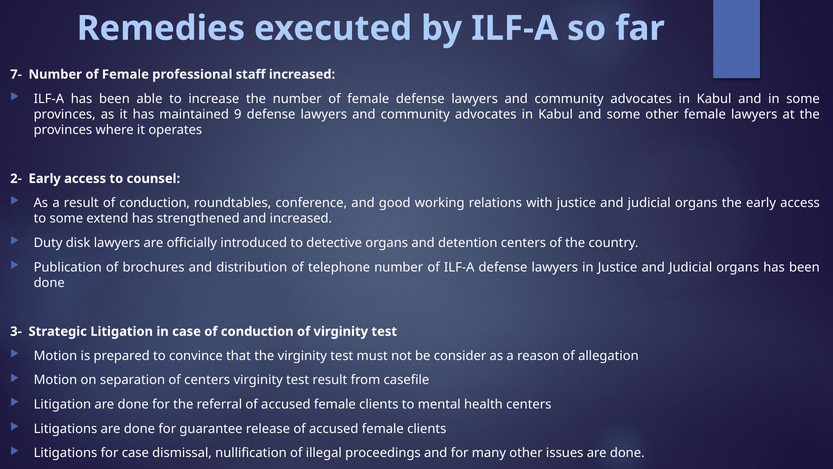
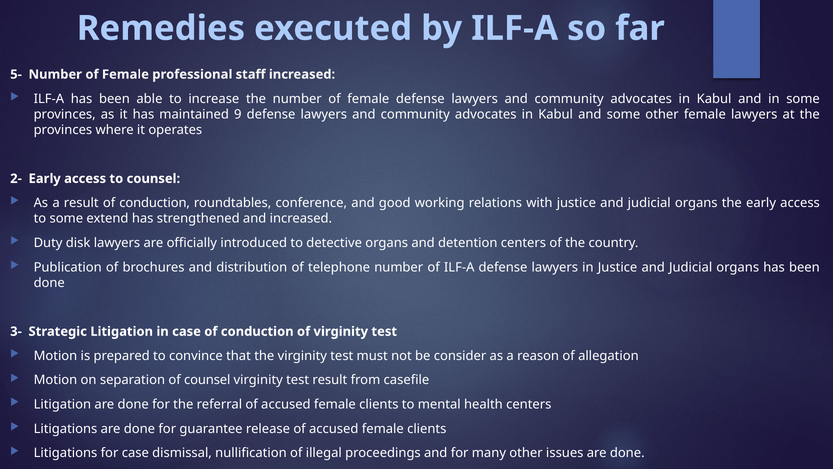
7-: 7- -> 5- (16, 74)
of centers: centers -> counsel (207, 380)
